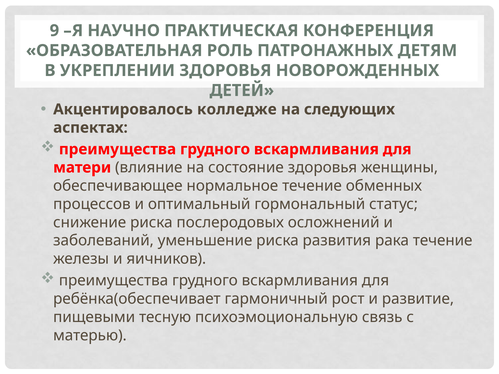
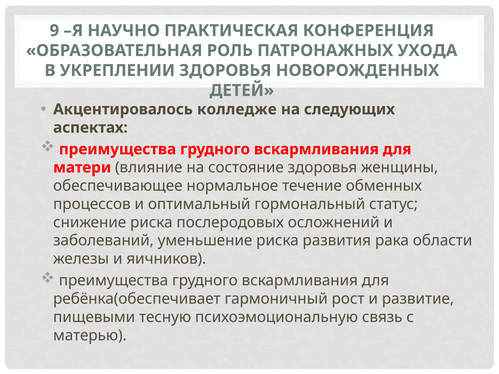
ДЕТЯМ: ДЕТЯМ -> УХОДА (427, 51)
рака течение: течение -> области (443, 241)
